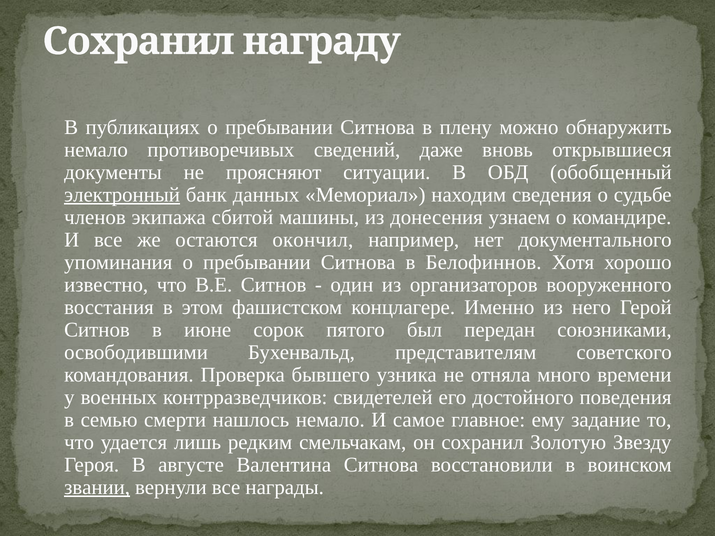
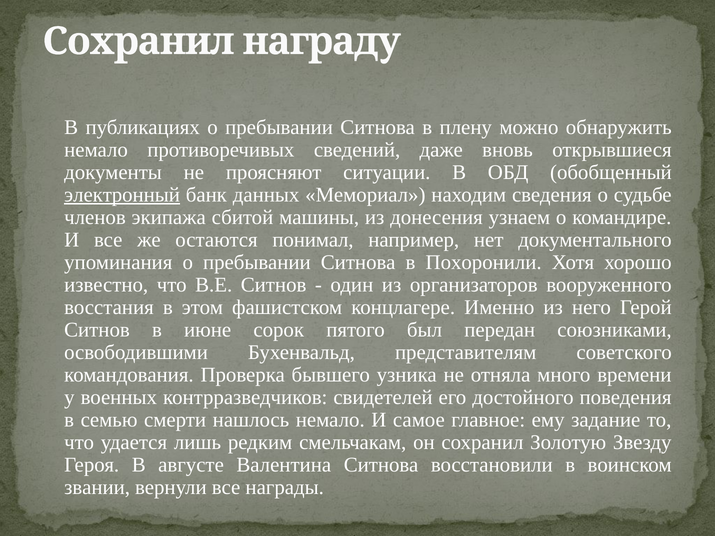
окончил: окончил -> понимал (313, 240)
Белофиннов: Белофиннов -> Похоронили (484, 262)
звании underline: present -> none (97, 488)
